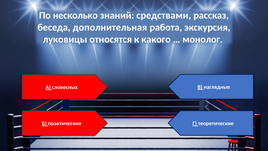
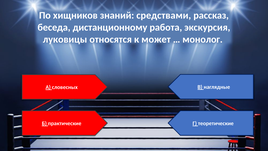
несколько: несколько -> хищников (75, 15)
дополнительная: дополнительная -> дистанционному (110, 27)
какого: какого -> может (156, 39)
